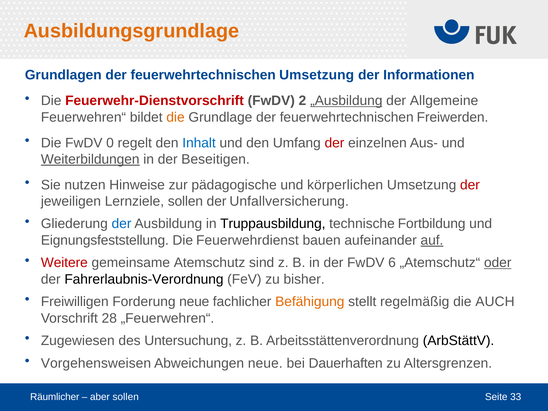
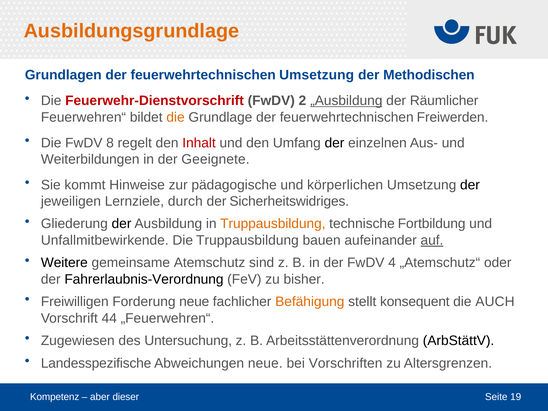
Informationen: Informationen -> Methodischen (429, 75)
Allgemeine: Allgemeine -> Räumlicher (444, 101)
0: 0 -> 8 (110, 143)
Inhalt colour: blue -> red (199, 143)
der colour: red -> black (334, 143)
Weiterbildungen underline: present -> none (90, 159)
Beseitigen: Beseitigen -> Geeignete (216, 159)
nutzen: nutzen -> kommt (85, 185)
der colour: red -> black (470, 185)
Lernziele sollen: sollen -> durch (185, 201)
Unfallversicherung: Unfallversicherung -> Sicherheitswidriges (289, 201)
der colour: blue -> black (122, 224)
Truppausbildung colour: black -> orange (273, 224)
Eignungsfeststellung: Eignungsfeststellung -> Unfallmitbewirkende (105, 240)
Die Feuerwehrdienst: Feuerwehrdienst -> Truppausbildung (247, 240)
Weitere colour: red -> black (64, 263)
6: 6 -> 4 (392, 263)
oder underline: present -> none (498, 263)
regelmäßig: regelmäßig -> konsequent (415, 302)
28: 28 -> 44 (109, 318)
Vorgehensweisen: Vorgehensweisen -> Landesspezifische (96, 363)
Dauerhaften: Dauerhaften -> Vorschriften (346, 363)
Räumlicher: Räumlicher -> Kompetenz (55, 397)
aber sollen: sollen -> dieser (126, 397)
33: 33 -> 19 (516, 397)
